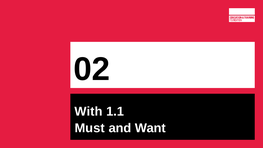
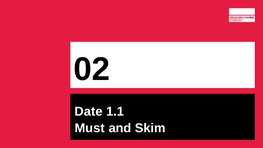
With: With -> Date (89, 112)
Want: Want -> Skim (150, 128)
